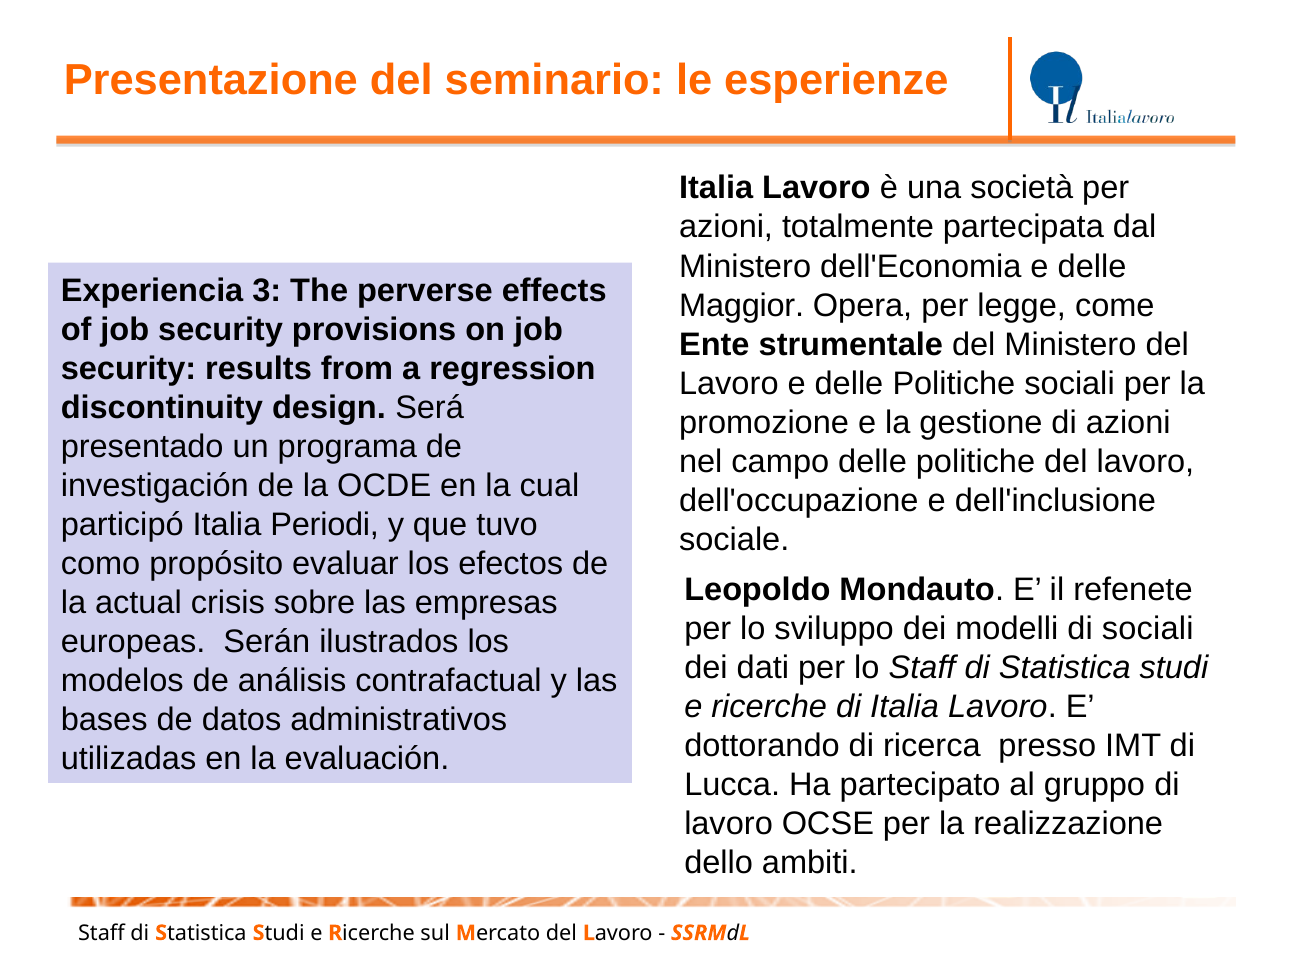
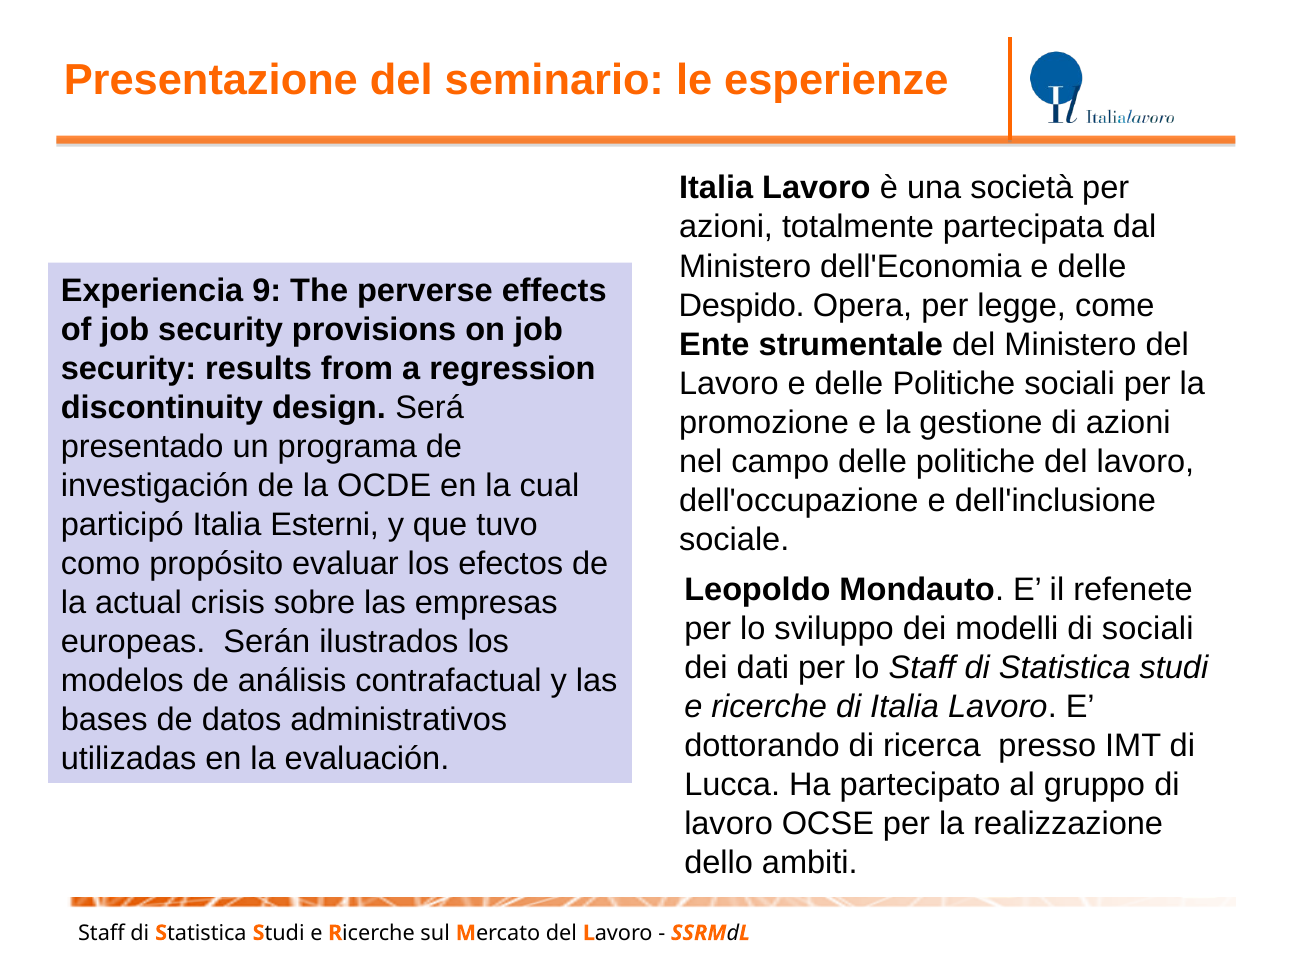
3: 3 -> 9 (267, 291)
Maggior: Maggior -> Despido (742, 305)
Periodi: Periodi -> Esterni (325, 525)
